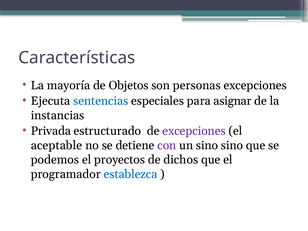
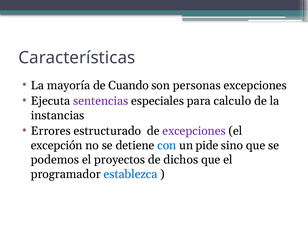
Objetos: Objetos -> Cuando (129, 85)
sentencias colour: blue -> purple (101, 101)
asignar: asignar -> calculo (232, 101)
Privada: Privada -> Errores (51, 131)
aceptable: aceptable -> excepción (57, 145)
con colour: purple -> blue (167, 145)
un sino: sino -> pide (207, 145)
